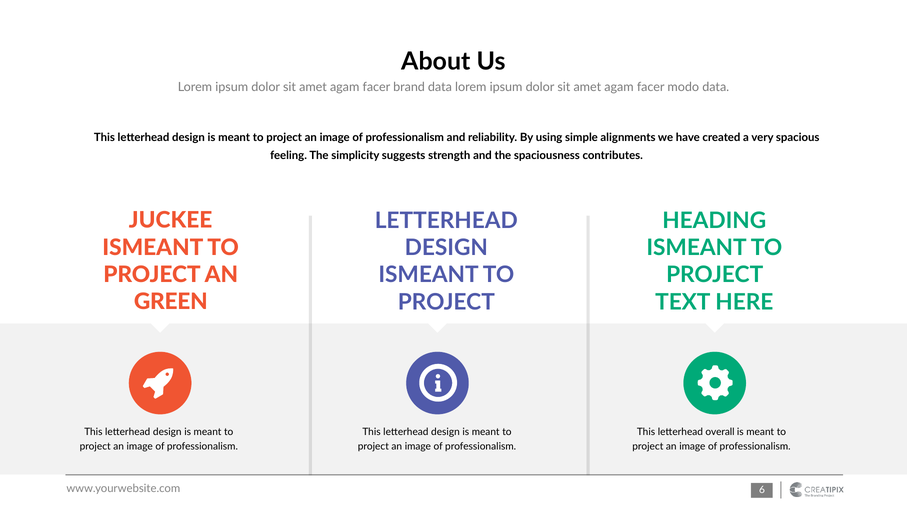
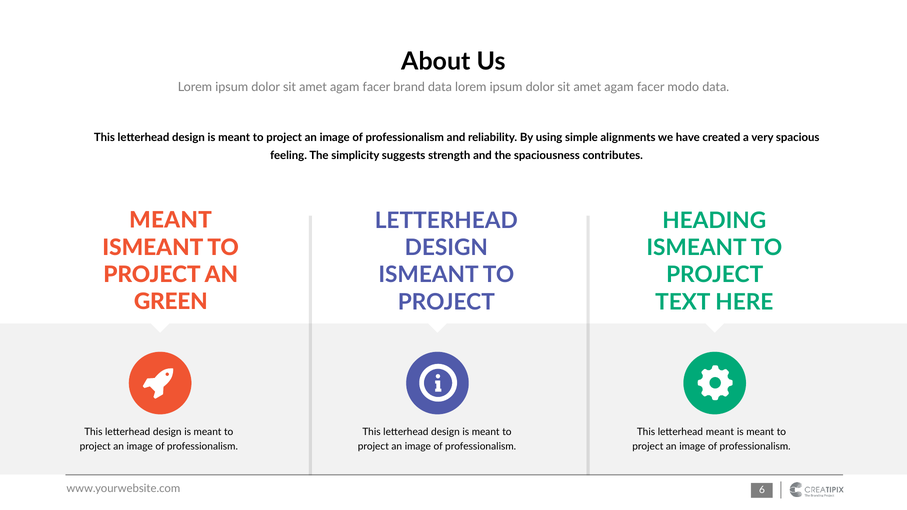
JUCKEE: JUCKEE -> MEANT (171, 220)
letterhead overall: overall -> meant (720, 432)
